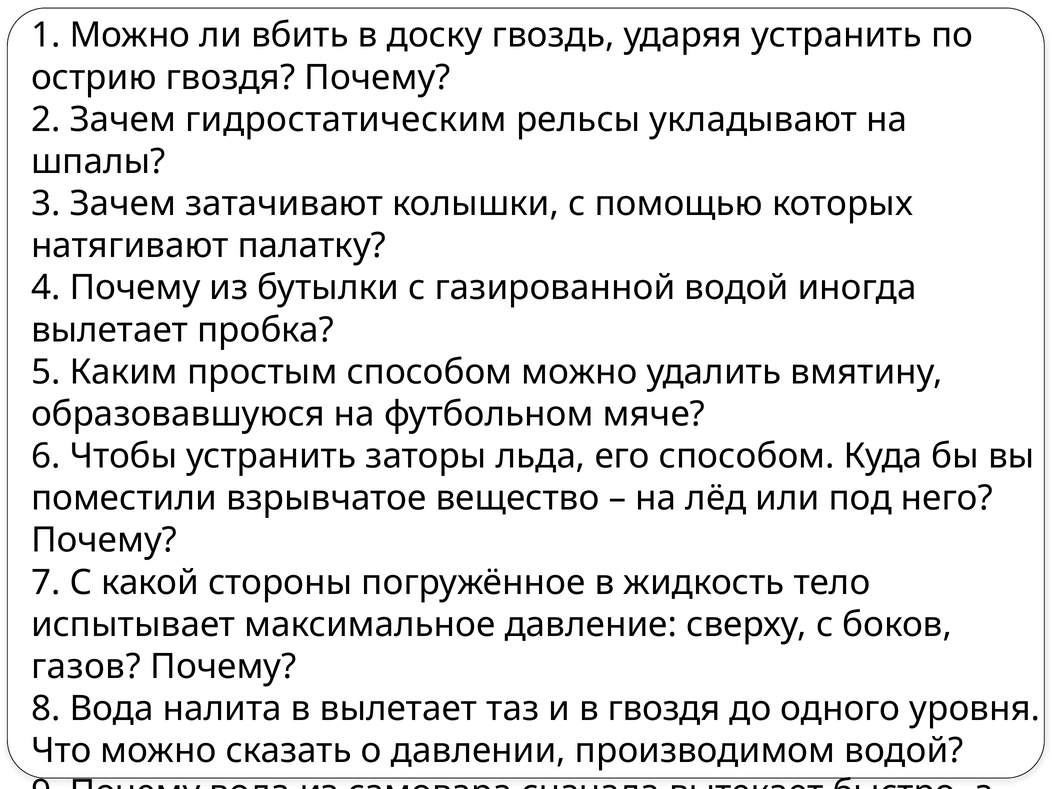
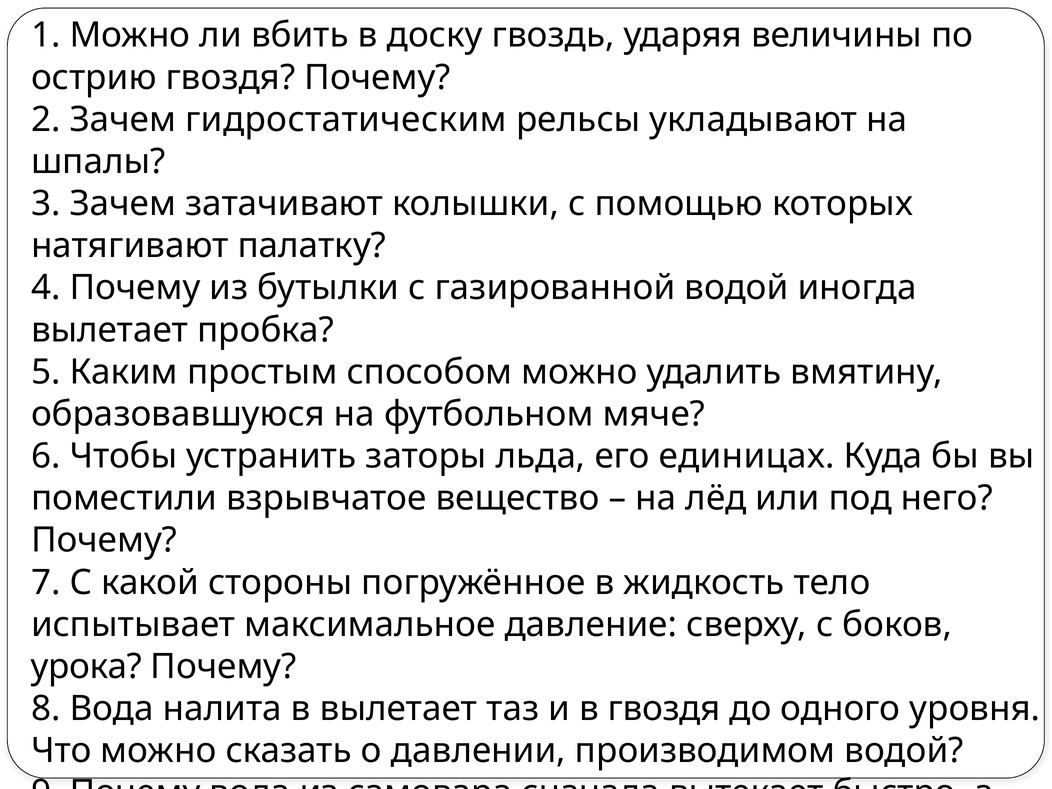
ударяя устранить: устранить -> величины (837, 35)
его способом: способом -> единицах (747, 456)
газов: газов -> урока (86, 667)
